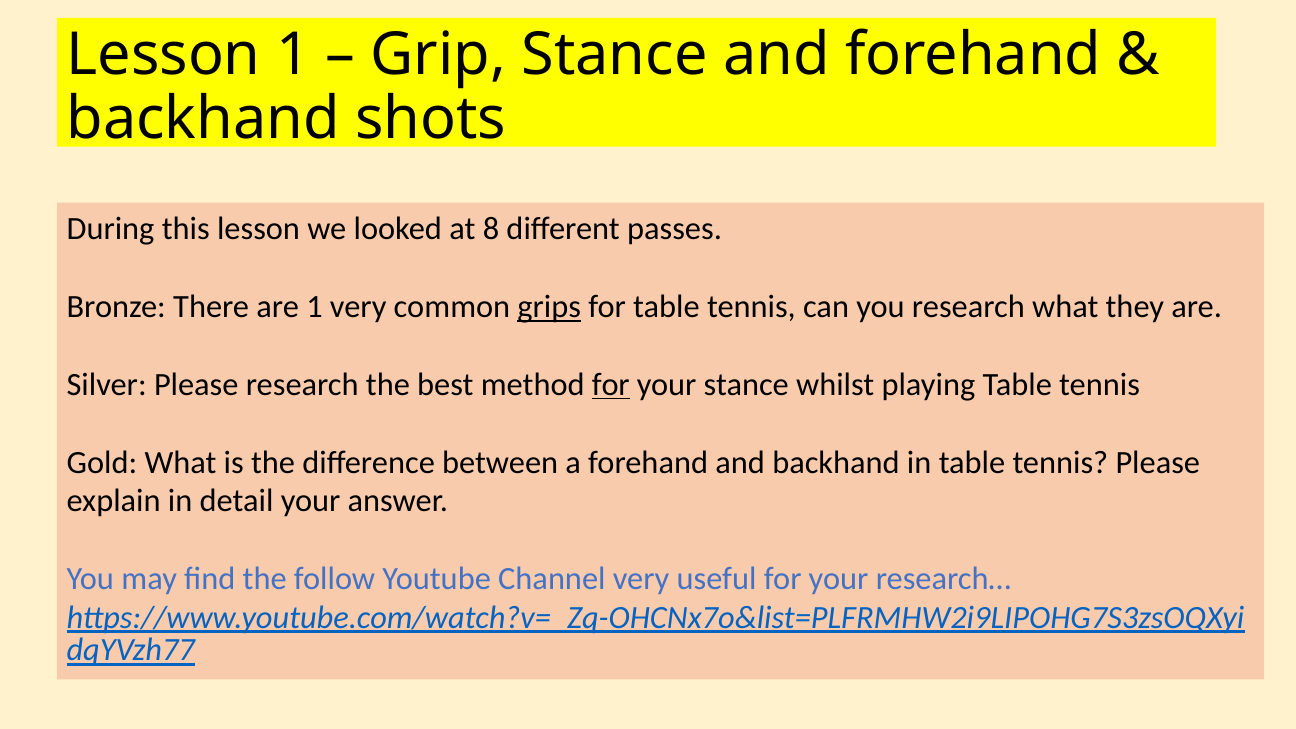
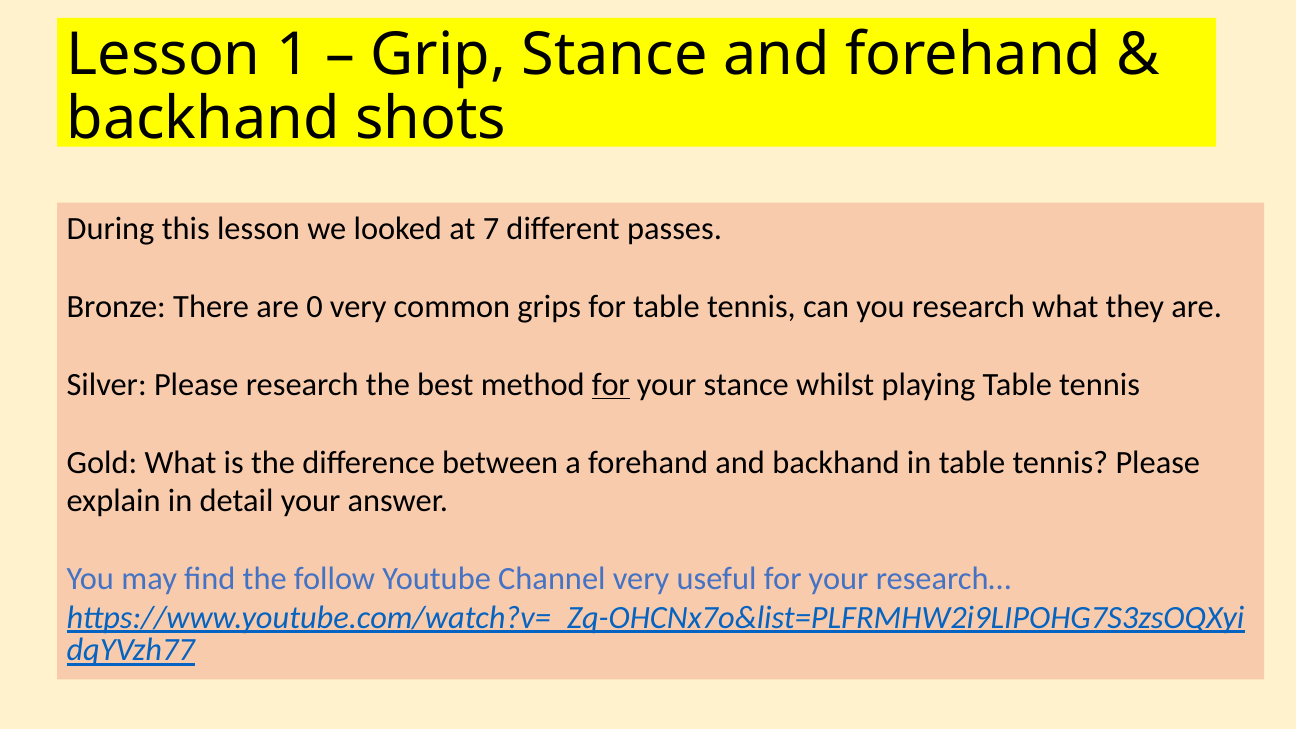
8: 8 -> 7 (491, 229)
are 1: 1 -> 0 (314, 307)
grips underline: present -> none (549, 307)
